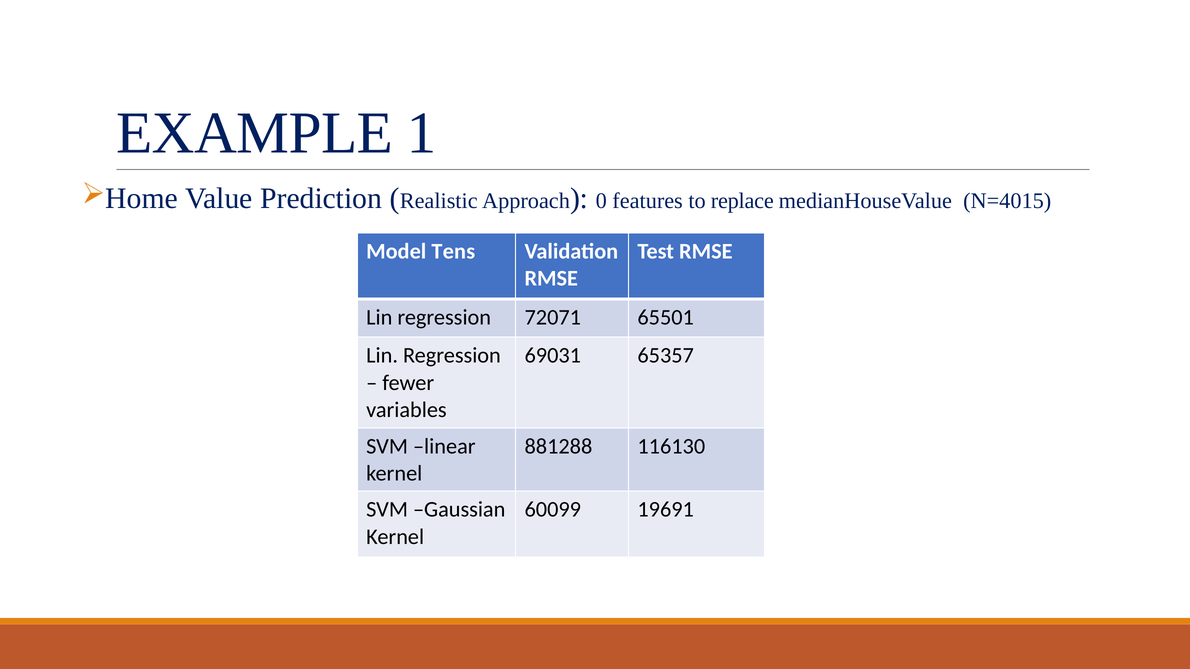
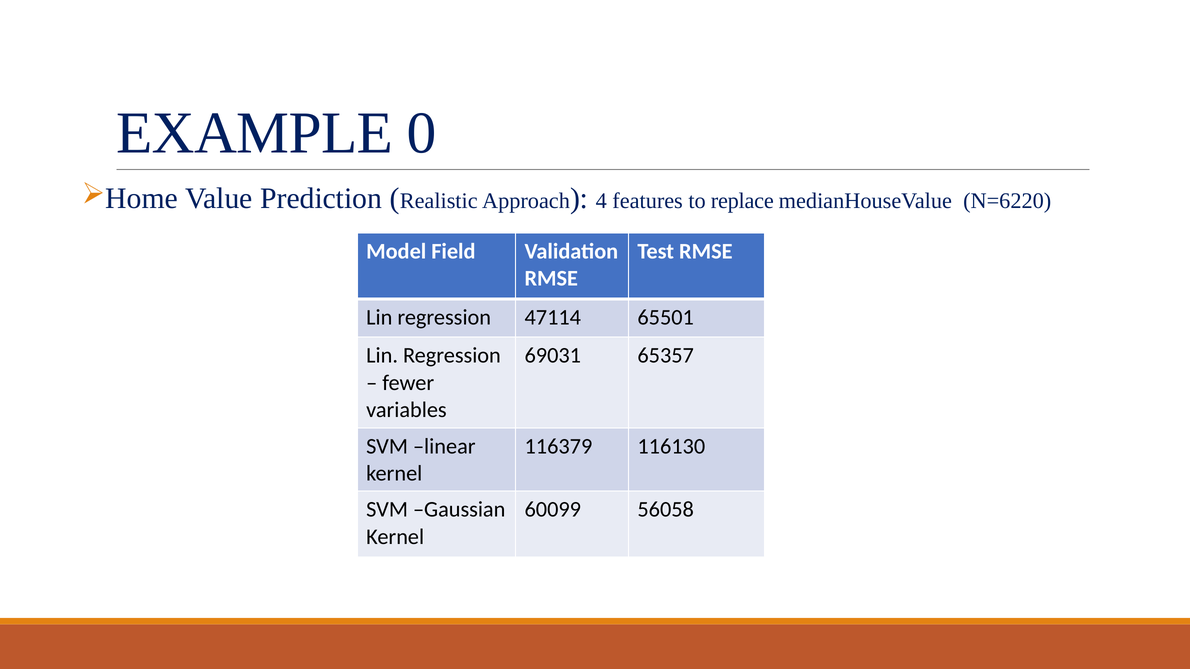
1: 1 -> 0 (421, 133)
0: 0 -> 4 (601, 201)
N=4015: N=4015 -> N=6220 (1007, 201)
Tens: Tens -> Field (453, 251)
72071: 72071 -> 47114 (553, 317)
881288: 881288 -> 116379 (558, 446)
19691: 19691 -> 56058 (666, 510)
